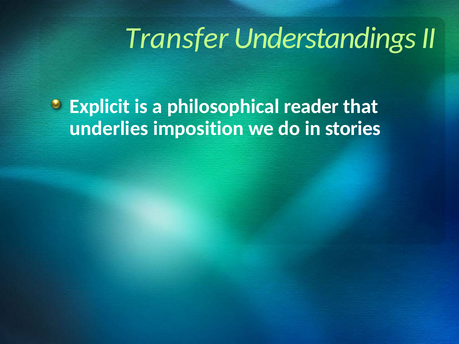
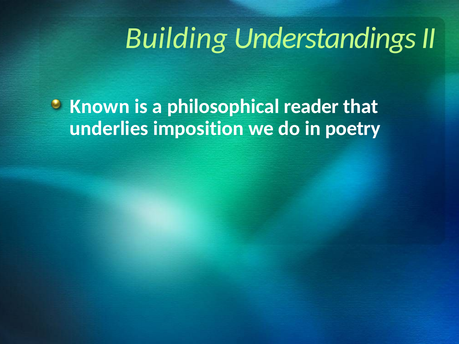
Transfer: Transfer -> Building (177, 38)
Explicit: Explicit -> Known (100, 107)
stories: stories -> poetry (353, 129)
